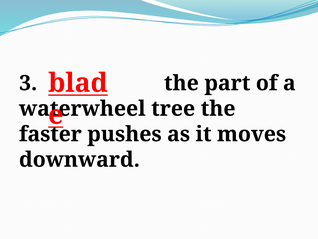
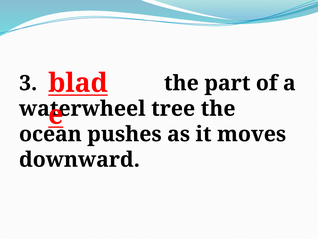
faster: faster -> ocean (50, 134)
